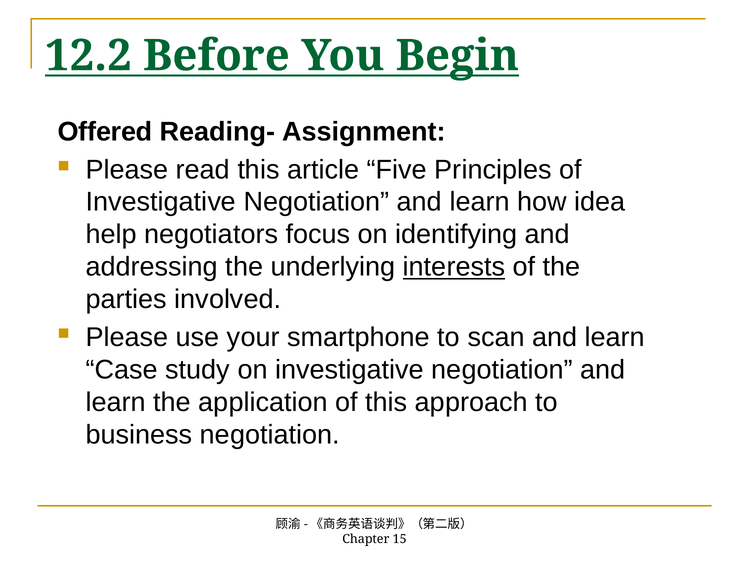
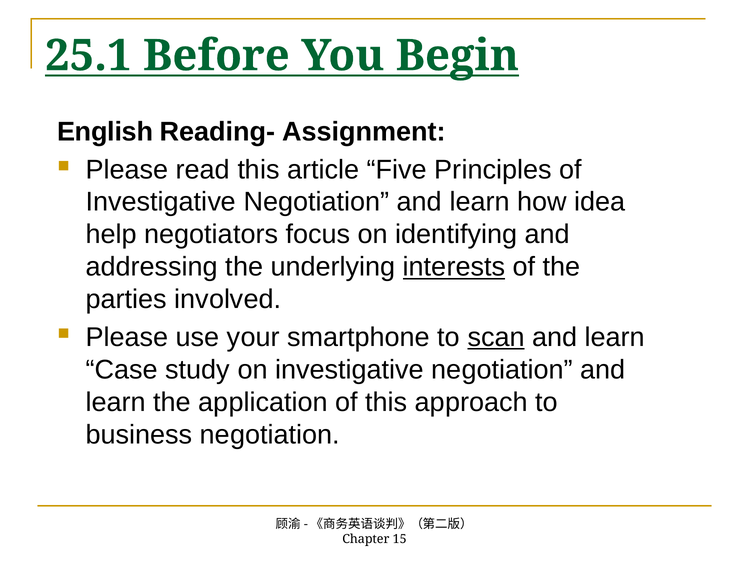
12.2: 12.2 -> 25.1 (88, 56)
Offered: Offered -> English (105, 132)
scan underline: none -> present (496, 337)
